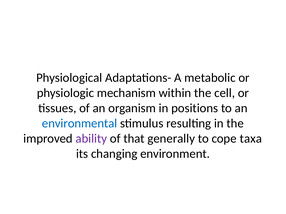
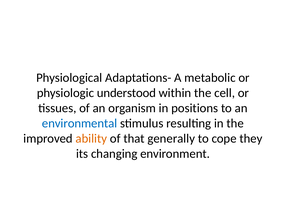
mechanism: mechanism -> understood (126, 93)
ability colour: purple -> orange (91, 139)
taxa: taxa -> they (251, 139)
